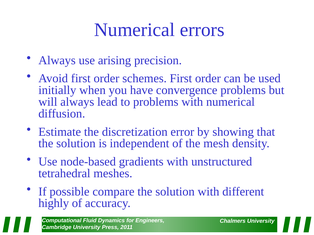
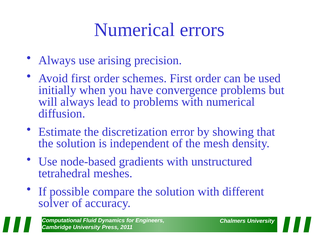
highly: highly -> solver (54, 204)
